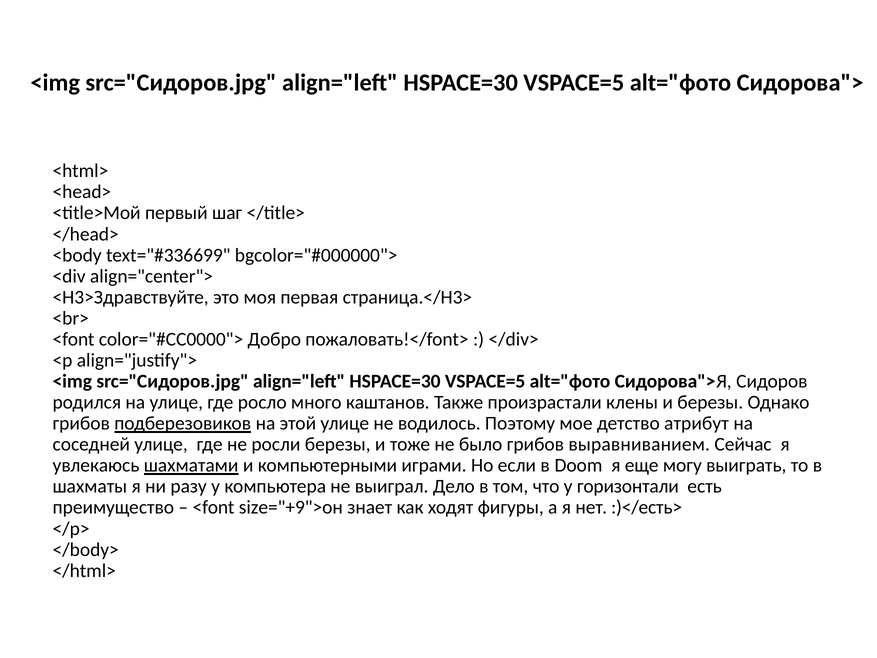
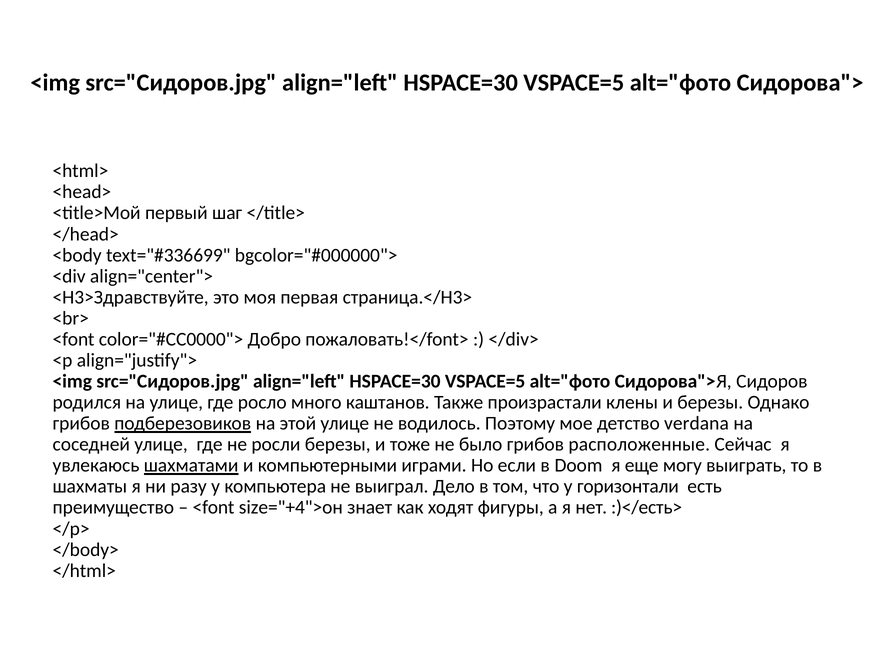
атрибут: атрибут -> verdana (696, 423)
выравниванием: выравниванием -> расположенные (639, 444)
size="+9">он: size="+9">он -> size="+4">он (291, 507)
